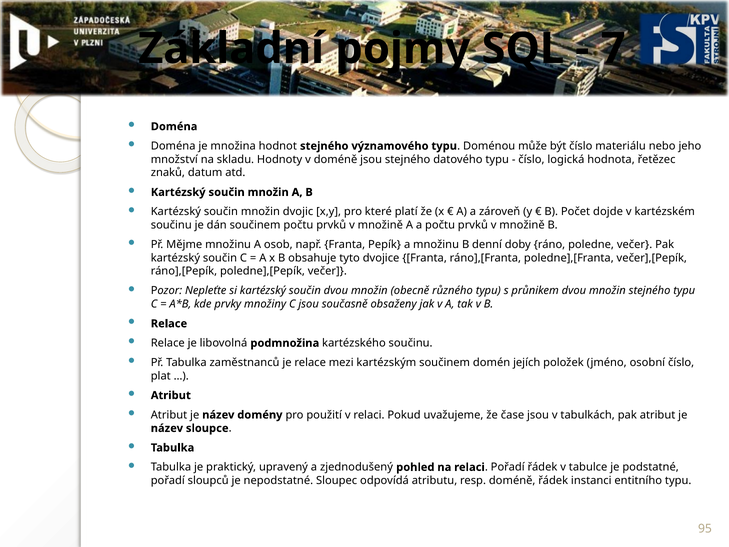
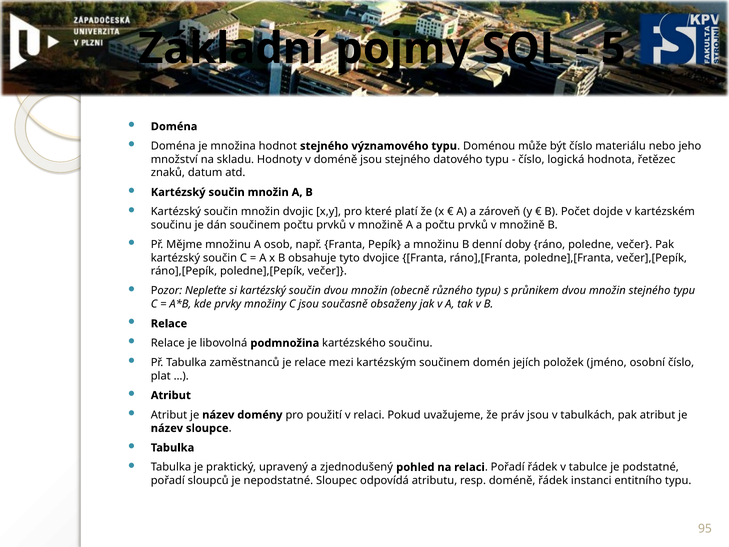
7: 7 -> 5 (613, 49)
čase: čase -> práv (513, 415)
